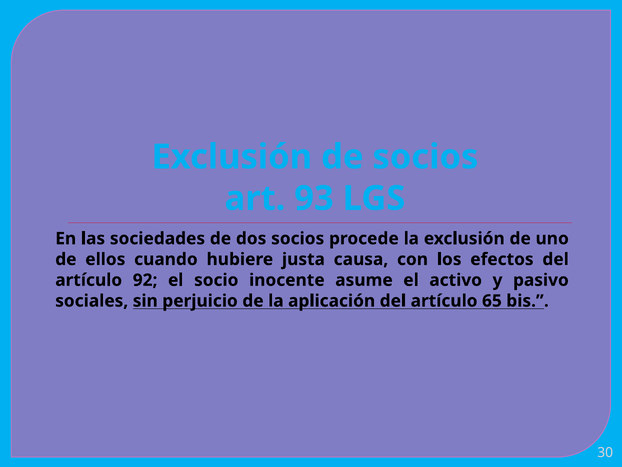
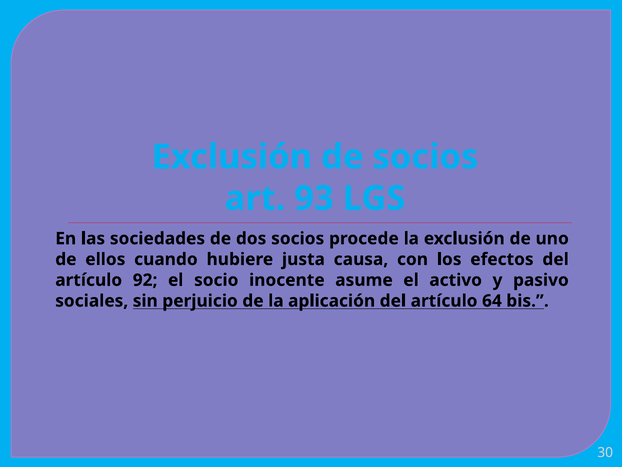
65: 65 -> 64 (492, 301)
